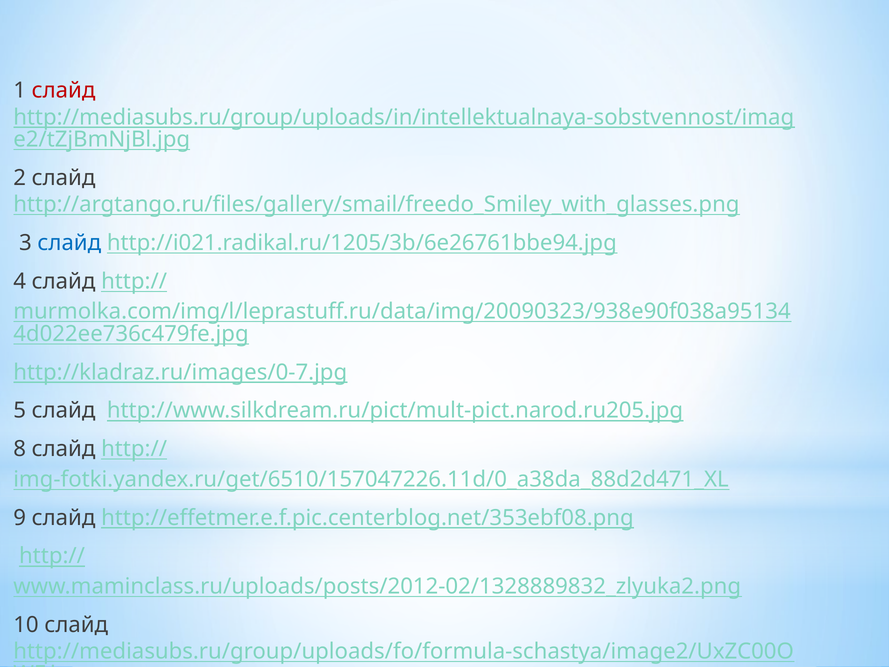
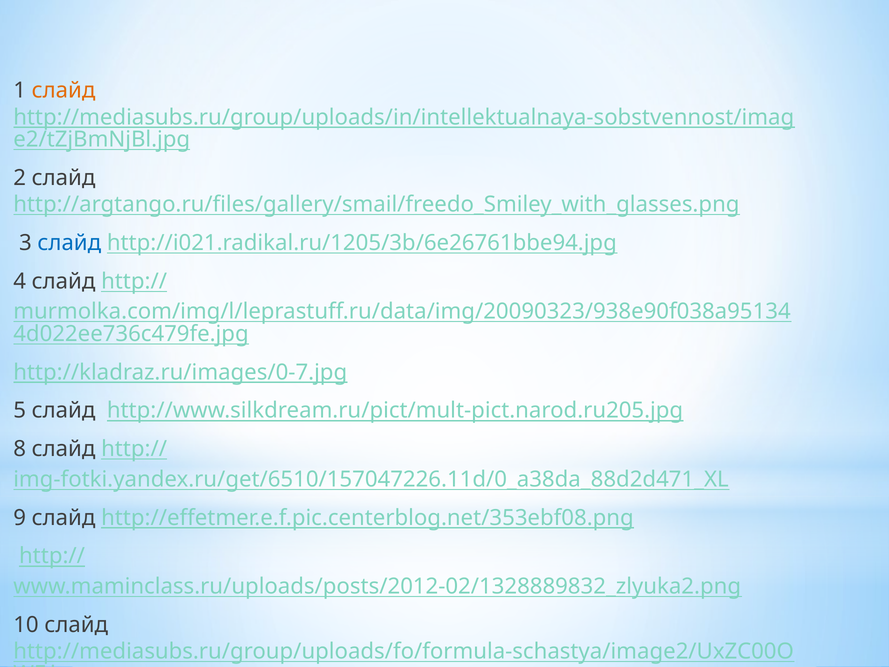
слайд colour: red -> orange (64, 90)
